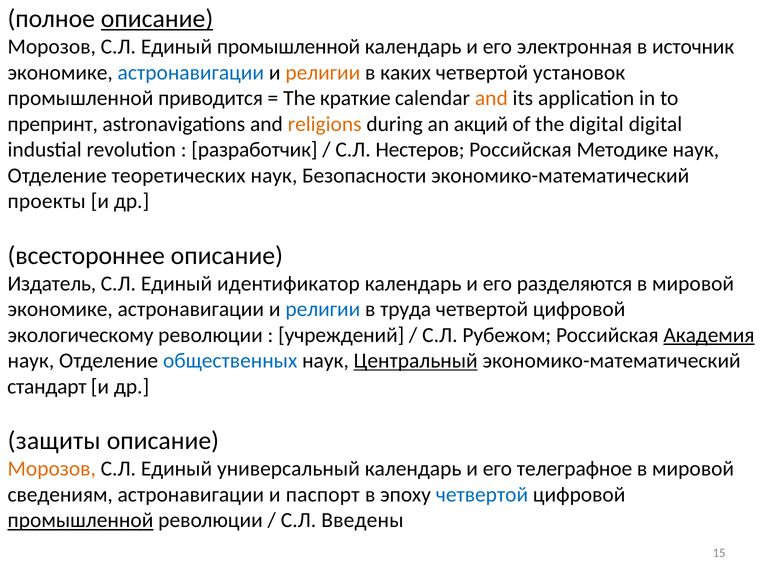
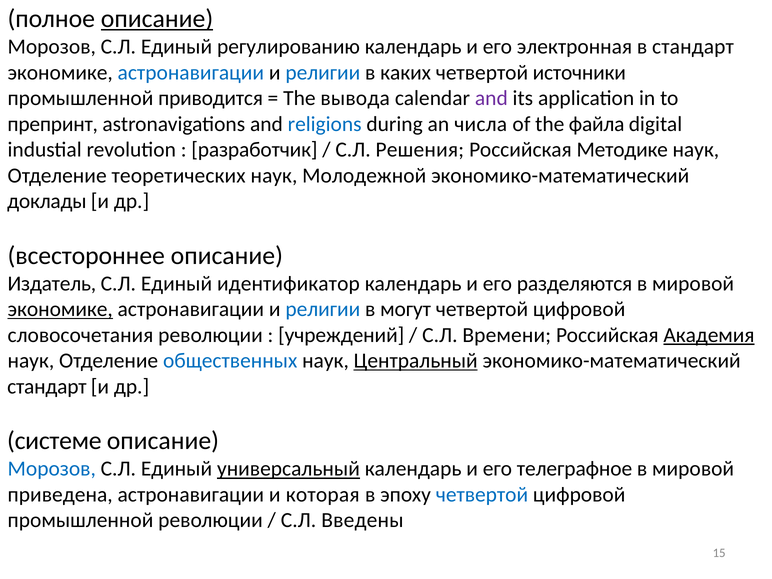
Единый промышленной: промышленной -> регулированию (288, 47)
в источник: источник -> стандарт (693, 47)
религии colour: orange -> blue (323, 72)
установок: установок -> источники (579, 72)
краткие: краткие -> вывода (355, 98)
and colour: orange -> purple (491, 98)
religions colour: orange -> blue (325, 124)
акций: акций -> числа (481, 124)
the digital: digital -> файла (597, 124)
Нестеров: Нестеров -> Решения (420, 150)
Безопасности: Безопасности -> Молодежной (364, 175)
проекты: проекты -> доклады (47, 201)
экономике underline: none -> present (60, 309)
труда: труда -> могут (406, 309)
экологическому: экологическому -> словосочетания (80, 335)
Рубежом: Рубежом -> Времени (507, 335)
защиты: защиты -> системе (54, 441)
Морозов colour: orange -> blue (52, 469)
универсальный underline: none -> present (288, 469)
сведениям: сведениям -> приведена (60, 495)
паспорт: паспорт -> которая (323, 495)
промышленной underline: present -> none (80, 520)
